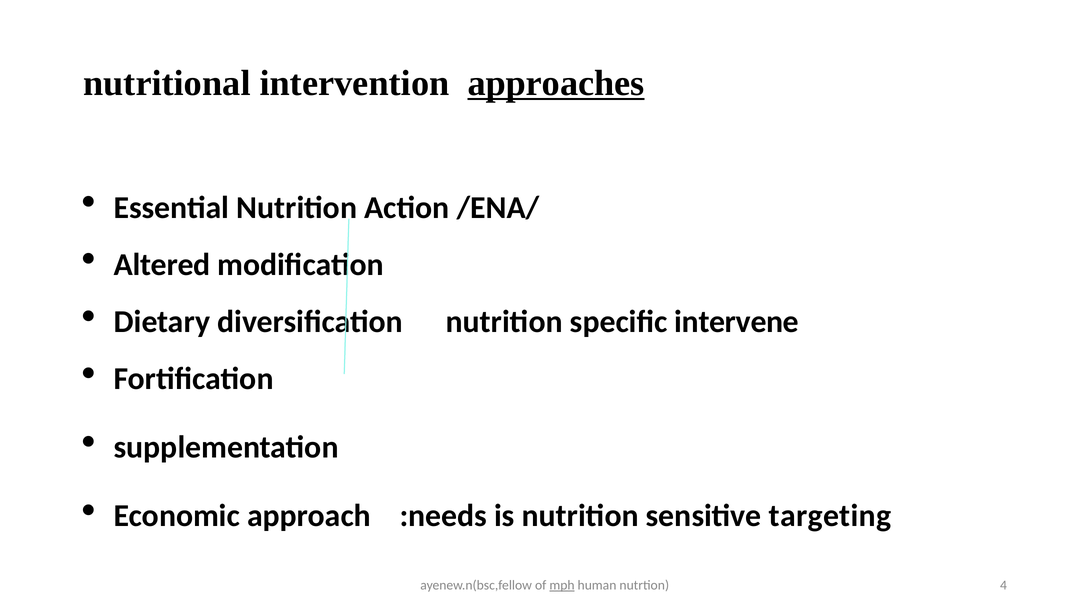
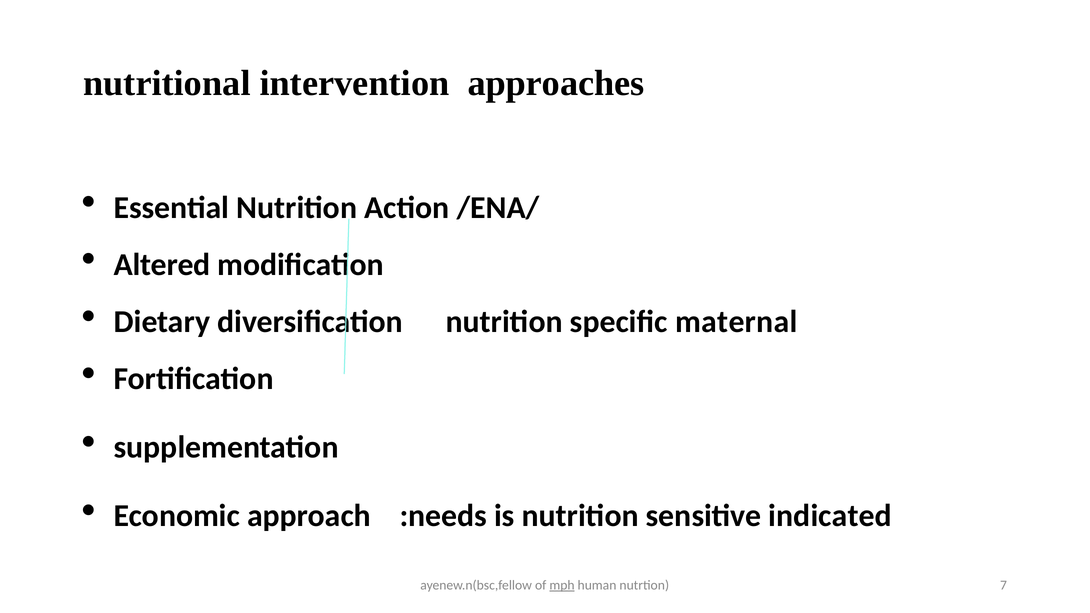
approaches underline: present -> none (556, 84)
intervene: intervene -> maternal (736, 322)
targeting: targeting -> indicated (830, 516)
4: 4 -> 7 (1003, 585)
